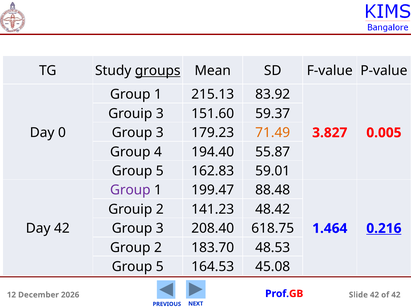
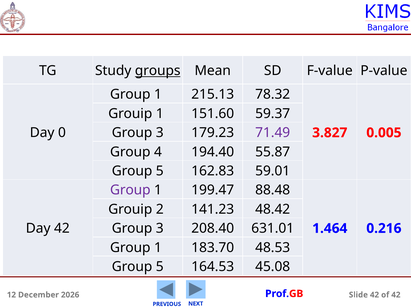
83.92: 83.92 -> 78.32 (273, 95)
Grouip 3: 3 -> 1 (160, 114)
71.49 colour: orange -> purple (273, 133)
618.75: 618.75 -> 631.01 (273, 229)
0.216 underline: present -> none (384, 229)
2: 2 -> 1 (158, 248)
